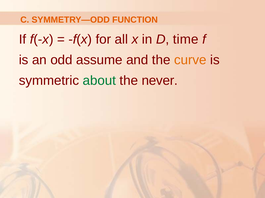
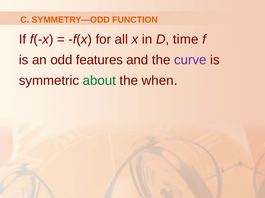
assume: assume -> features (99, 60)
curve colour: orange -> purple (190, 60)
never: never -> when (160, 81)
